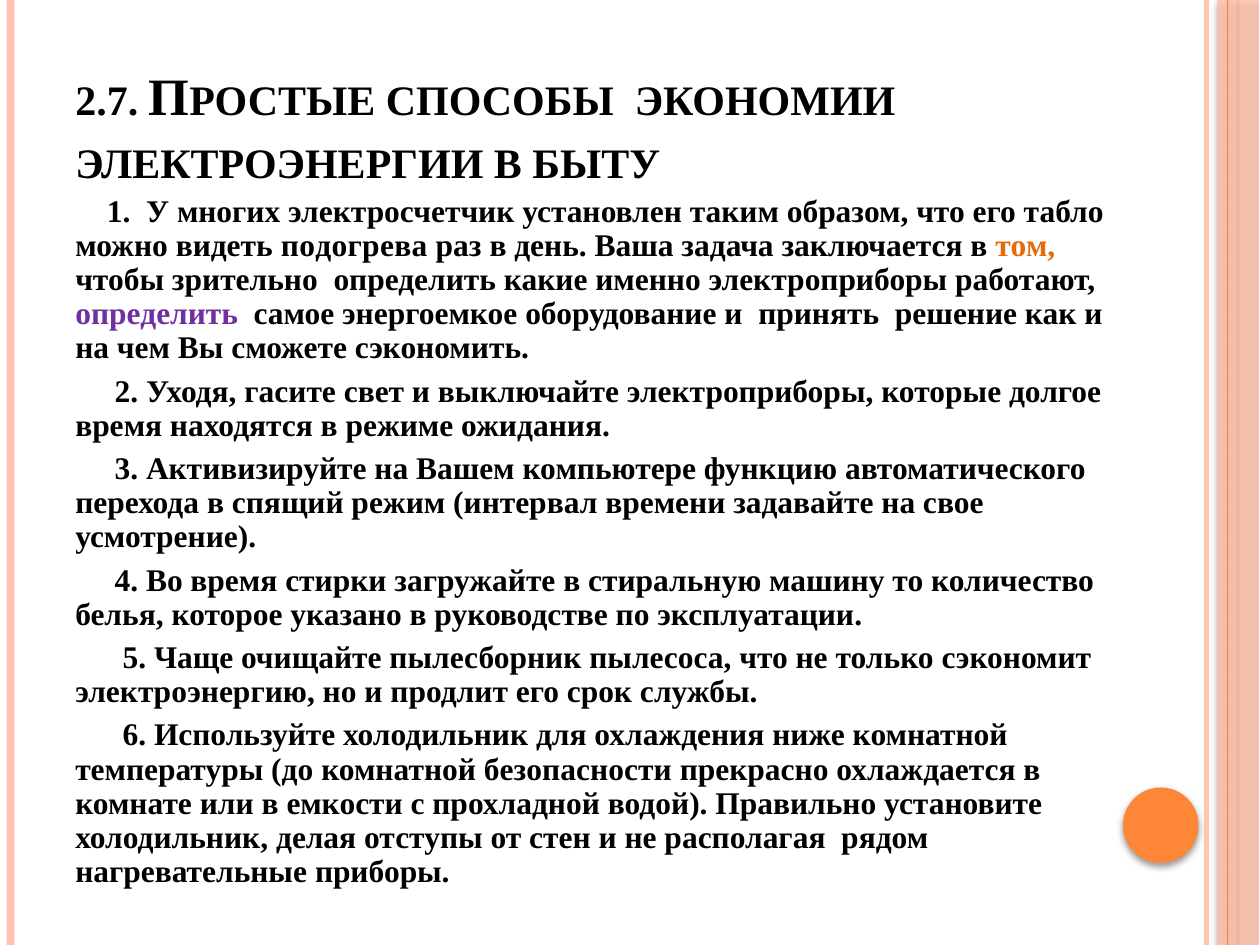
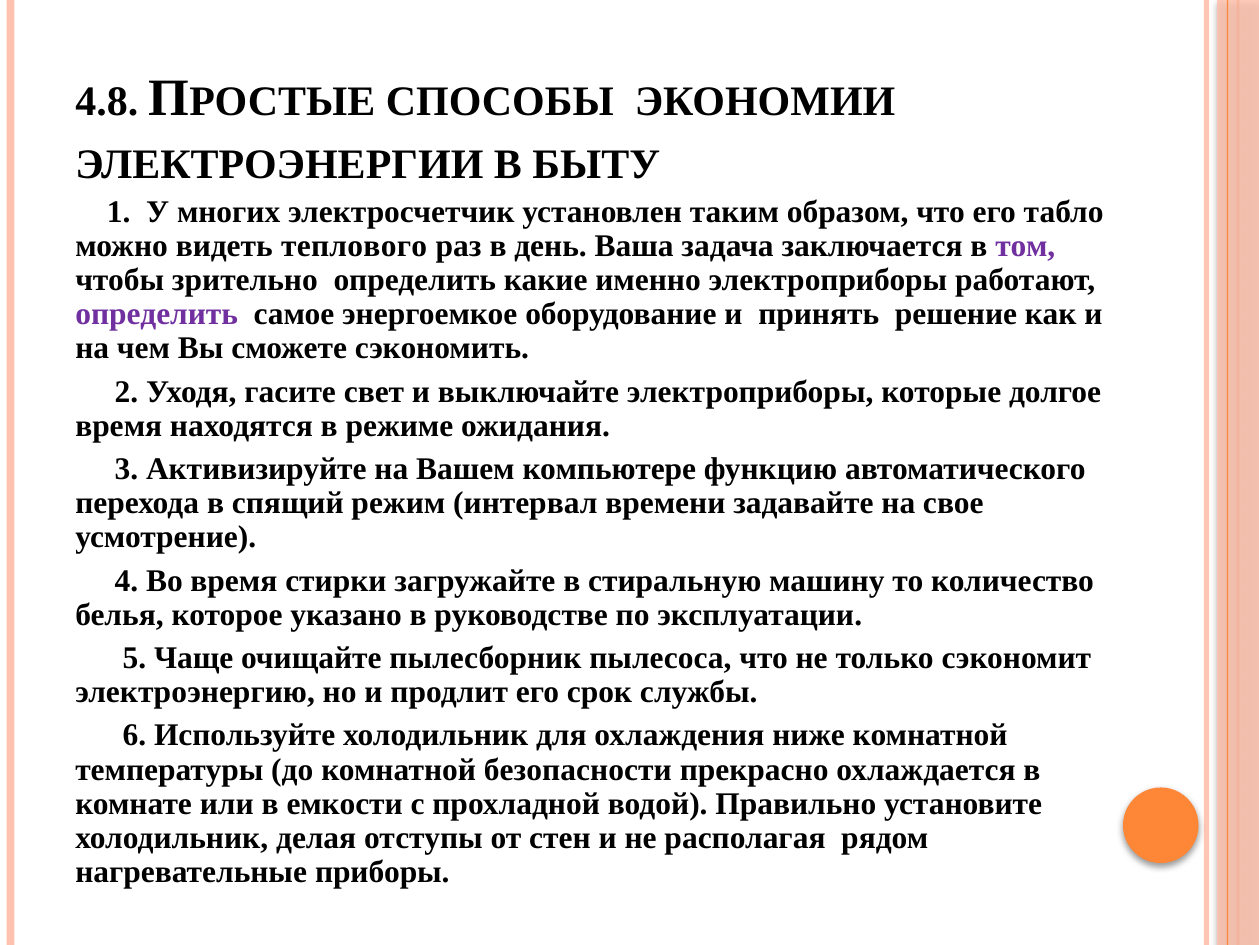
2.7: 2.7 -> 4.8 (107, 102)
подогрева: подогрева -> теплового (354, 246)
том colour: orange -> purple (1025, 246)
